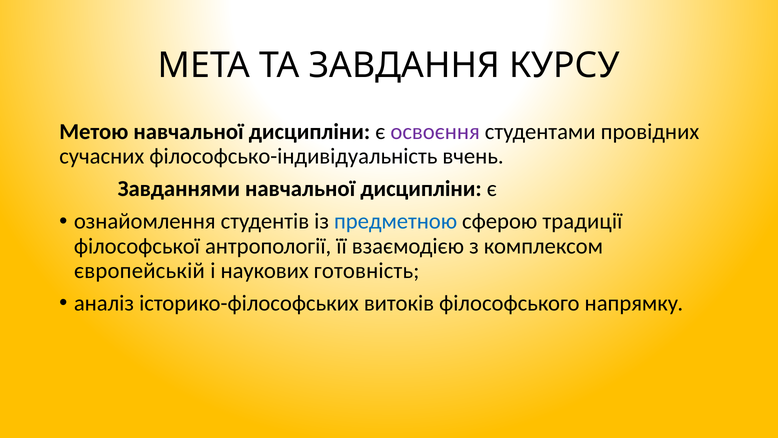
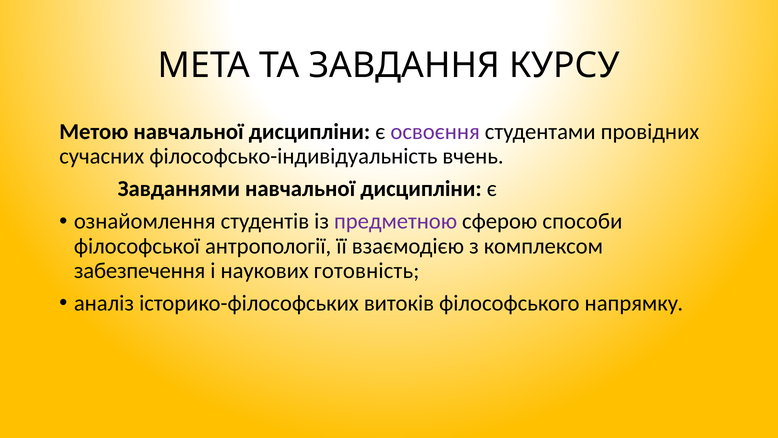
предметною colour: blue -> purple (396, 221)
традиції: традиції -> способи (582, 221)
європейській: європейській -> забезпечення (140, 270)
